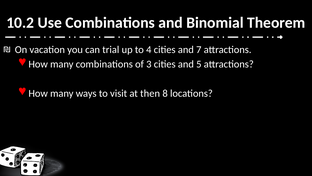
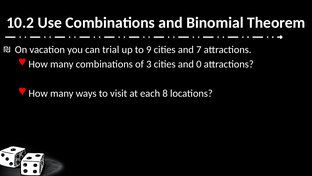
4: 4 -> 9 (149, 49)
5: 5 -> 0 (199, 64)
then: then -> each (150, 93)
